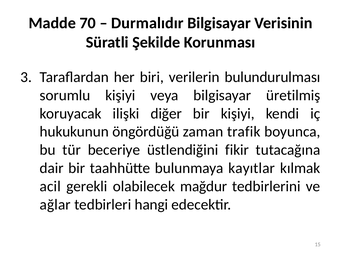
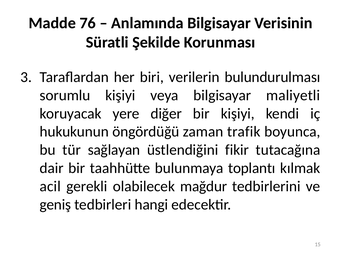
70: 70 -> 76 (88, 23)
Durmalıdır: Durmalıdır -> Anlamında (147, 23)
üretilmiş: üretilmiş -> maliyetli (293, 95)
ilişki: ilişki -> yere (126, 113)
beceriye: beceriye -> sağlayan (114, 150)
kayıtlar: kayıtlar -> toplantı (252, 168)
ağlar: ağlar -> geniş (55, 204)
